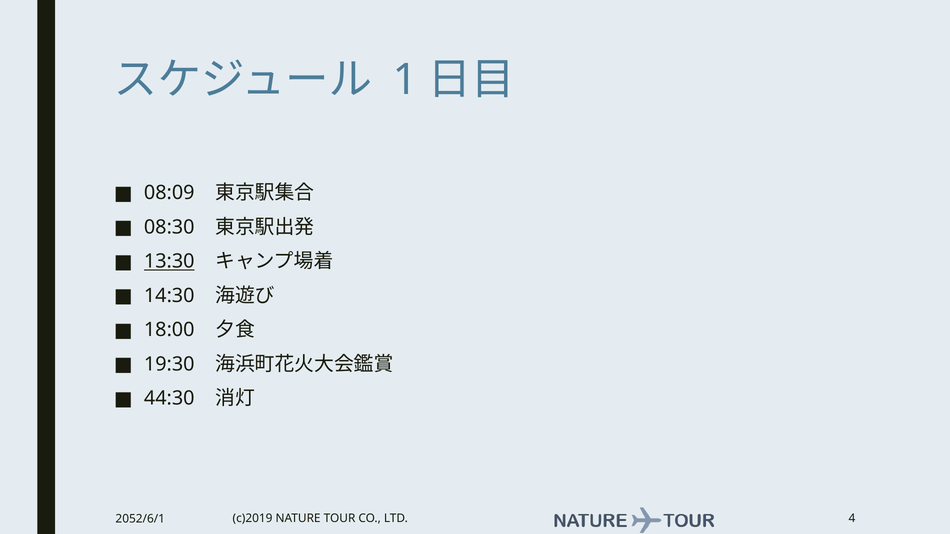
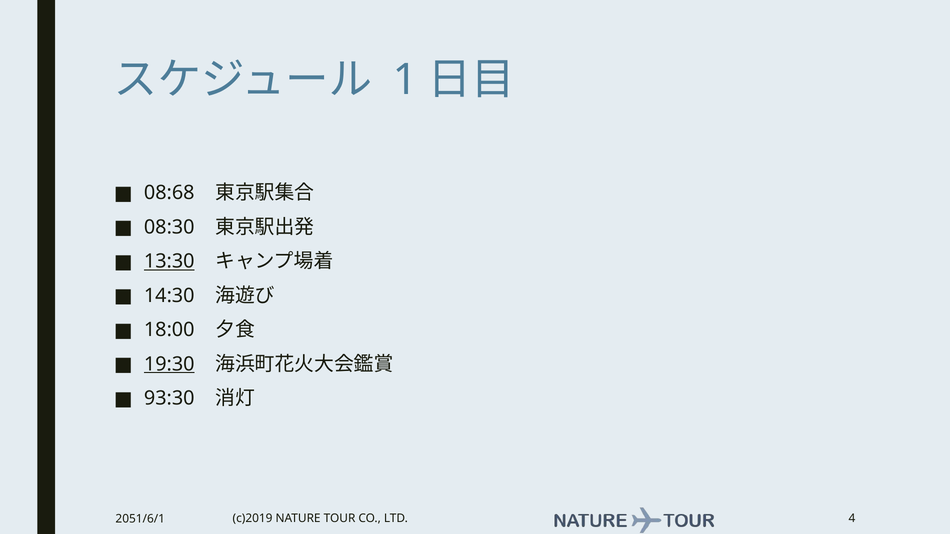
08:09: 08:09 -> 08:68 (169, 193)
19:30 underline: none -> present (169, 364)
44:30: 44:30 -> 93:30 (169, 399)
2052/6/1: 2052/6/1 -> 2051/6/1 (140, 519)
